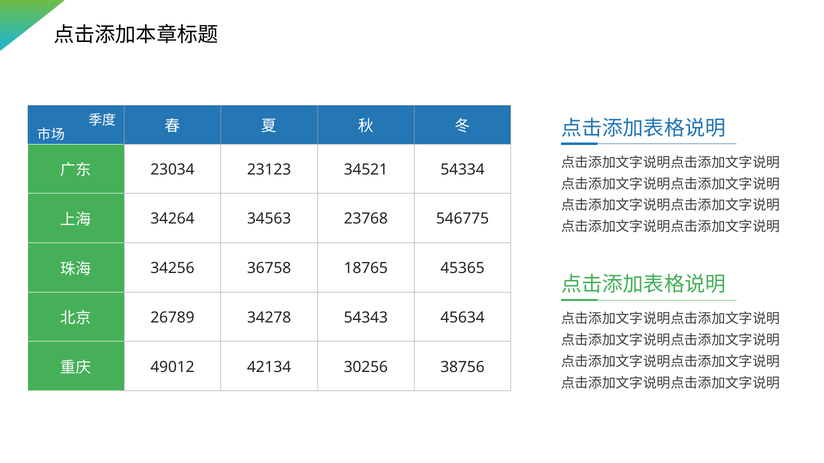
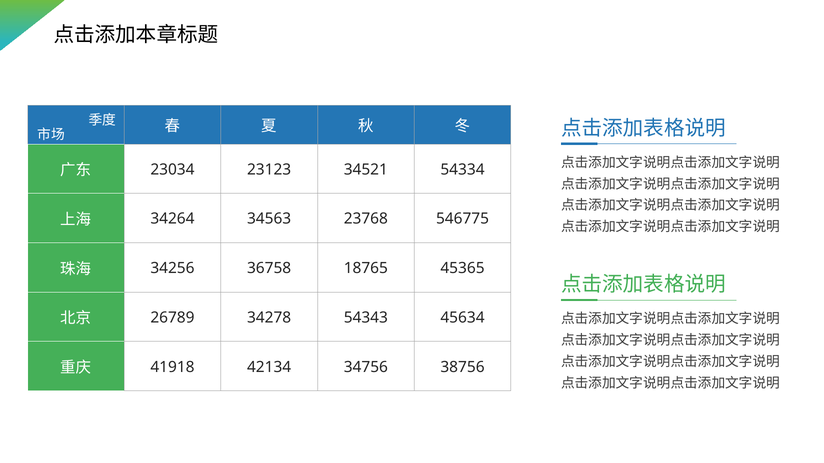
49012: 49012 -> 41918 (172, 367)
30256: 30256 -> 34756 (366, 367)
